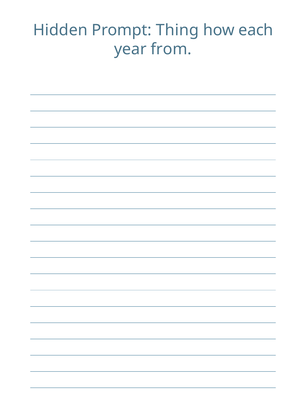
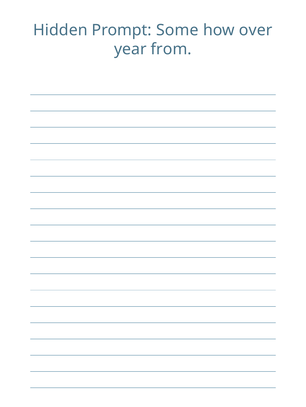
Thing: Thing -> Some (177, 30)
each: each -> over (256, 30)
